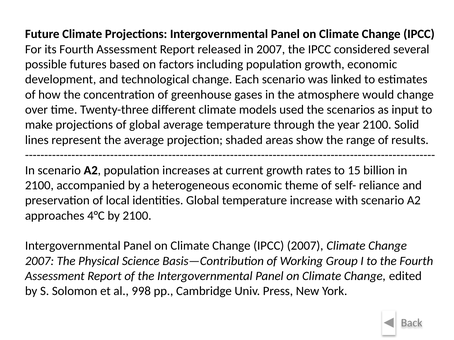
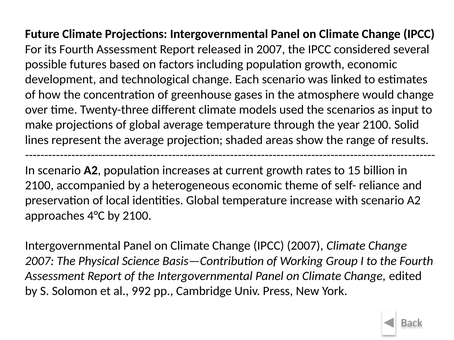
998: 998 -> 992 (141, 292)
